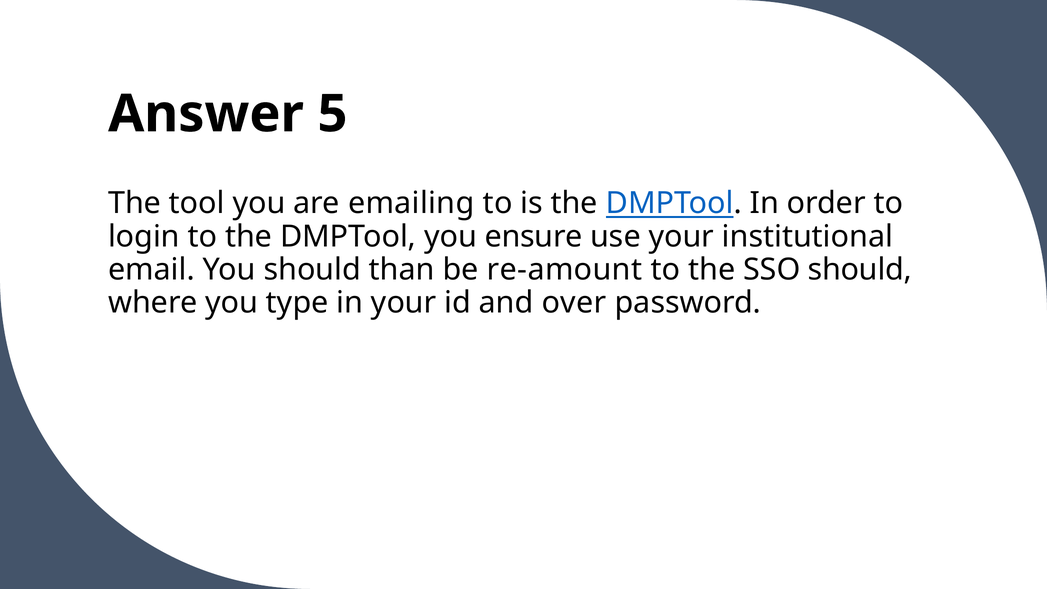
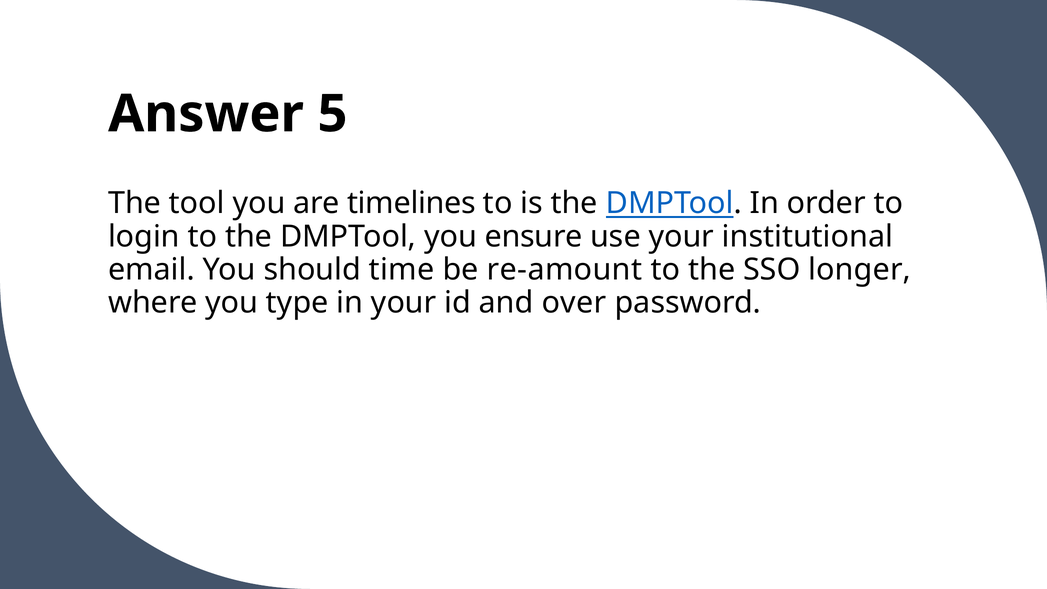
emailing: emailing -> timelines (411, 203)
than: than -> time (402, 270)
SSO should: should -> longer (860, 270)
